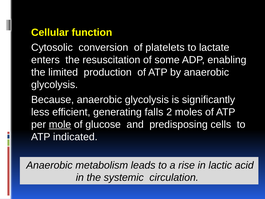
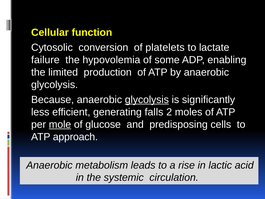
enters: enters -> failure (45, 60)
resuscitation: resuscitation -> hypovolemia (111, 60)
glycolysis underline: none -> present (147, 100)
indicated: indicated -> approach (75, 137)
